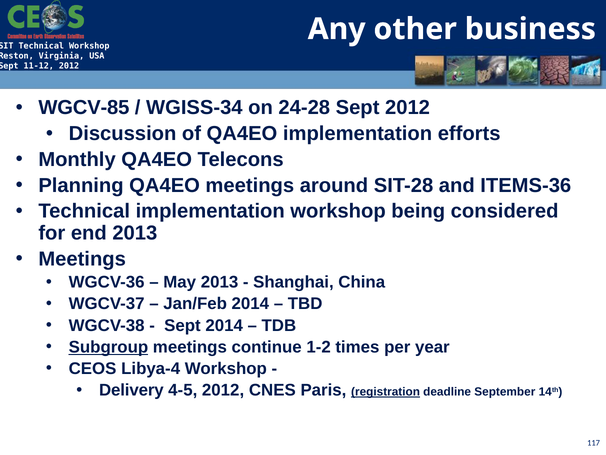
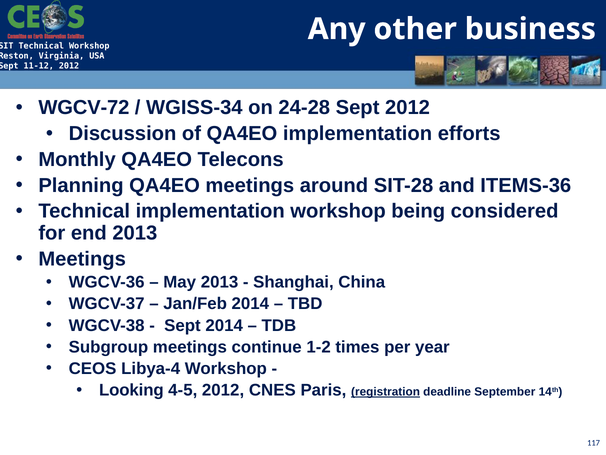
WGCV-85: WGCV-85 -> WGCV-72 (84, 108)
Subgroup underline: present -> none (108, 347)
Delivery: Delivery -> Looking (131, 390)
